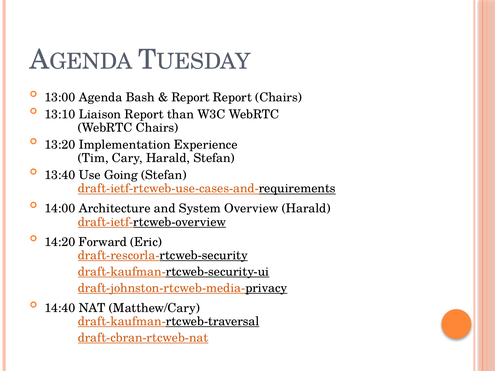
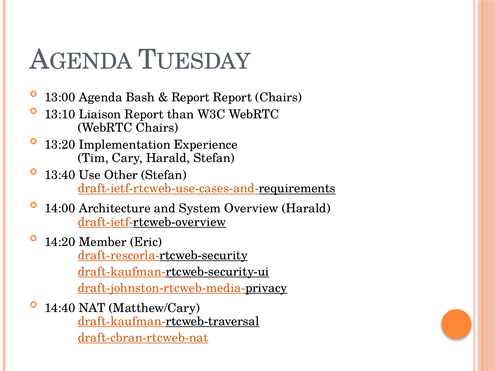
Going: Going -> Other (121, 175)
Forward: Forward -> Member (103, 242)
